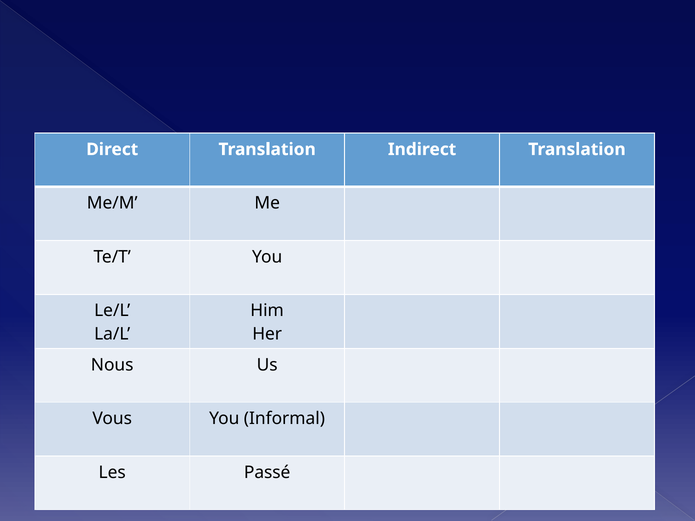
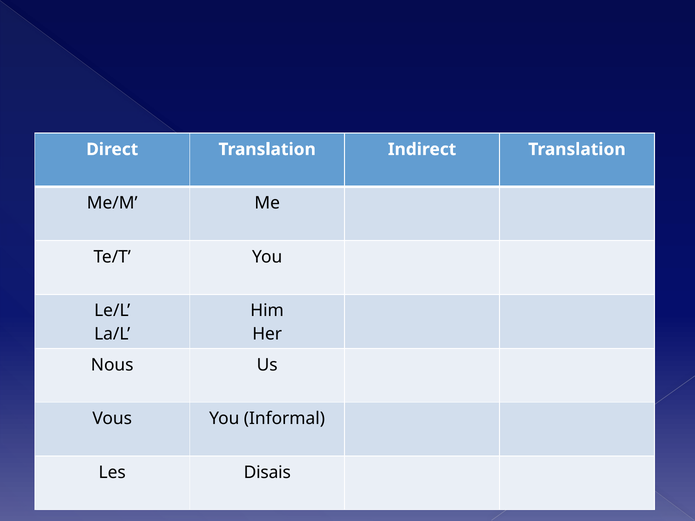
Passé: Passé -> Disais (267, 473)
